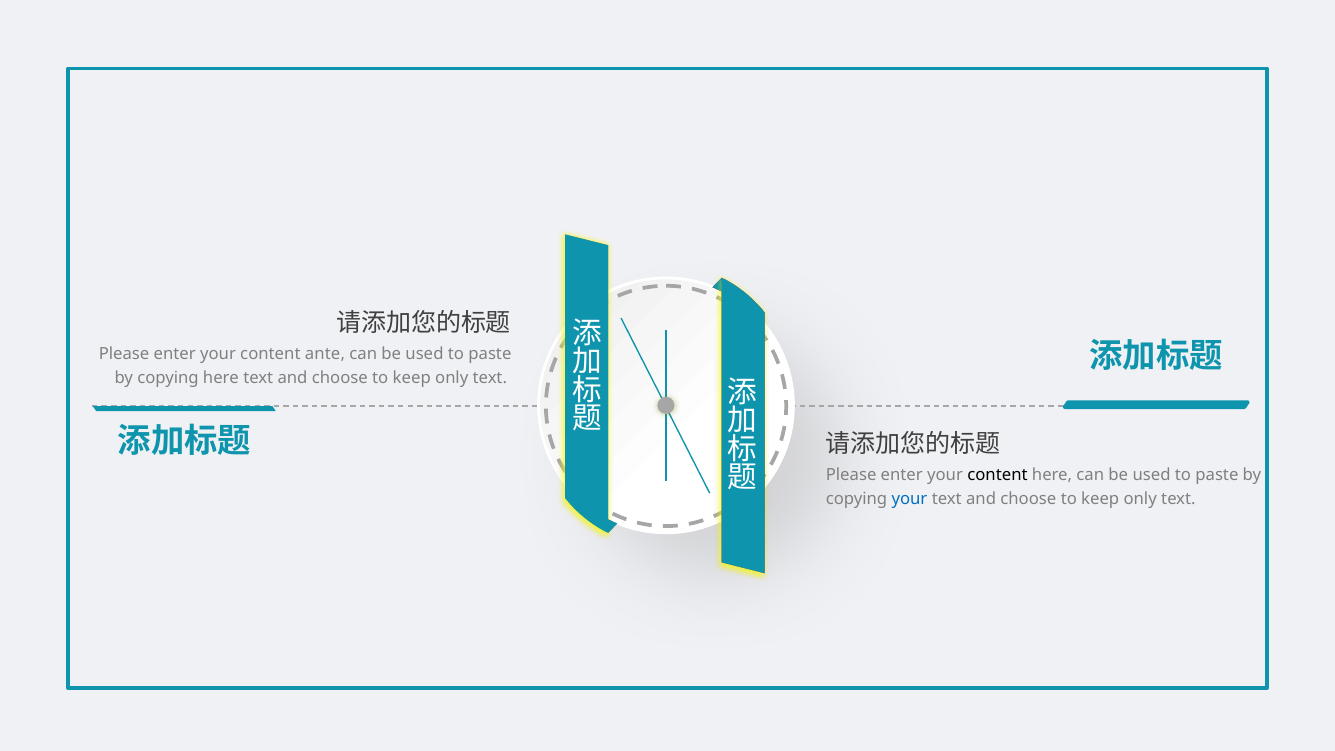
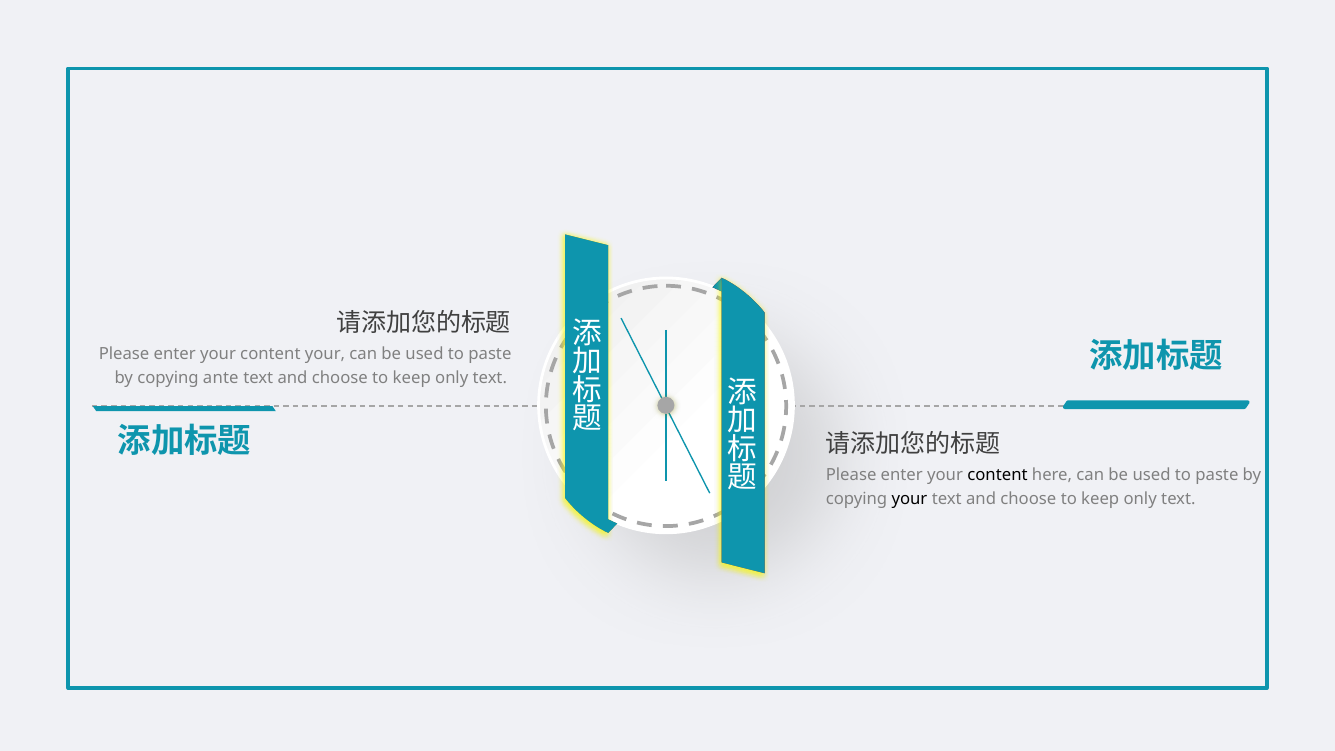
content ante: ante -> your (325, 354)
copying here: here -> ante (221, 378)
your colour: blue -> black (909, 499)
